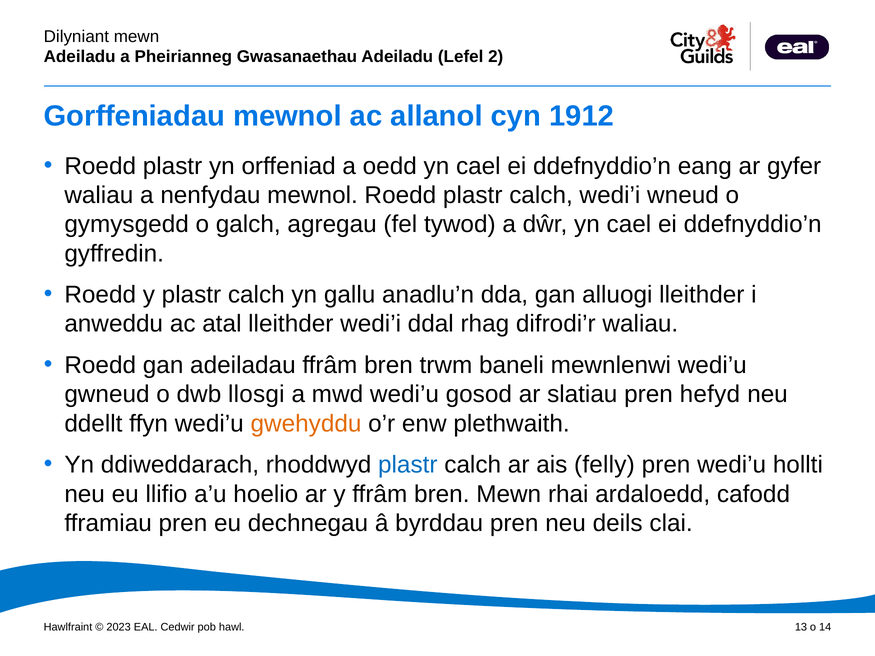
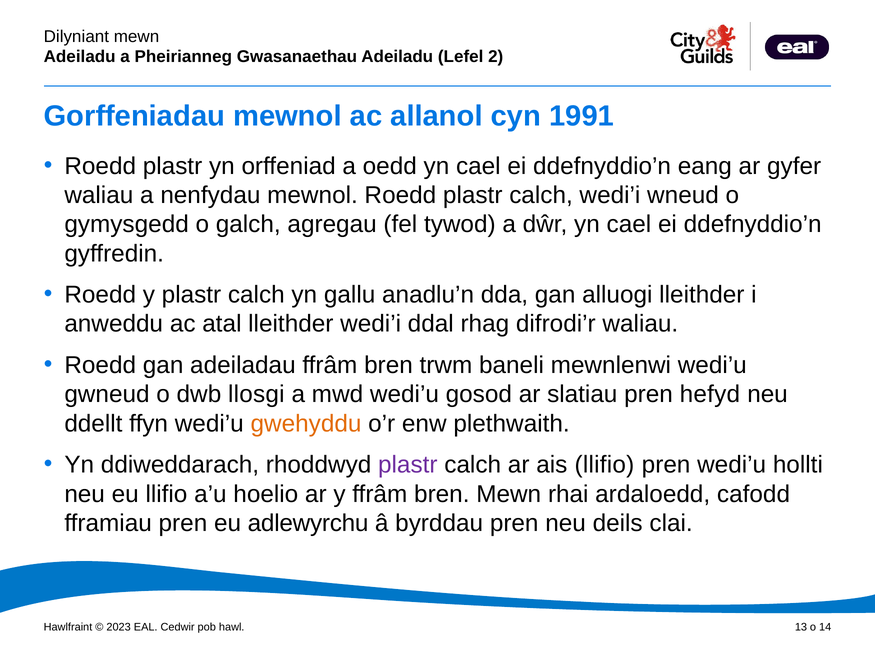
1912: 1912 -> 1991 (582, 116)
plastr colour: blue -> purple (408, 465)
ais felly: felly -> llifio (604, 465)
dechnegau: dechnegau -> adlewyrchu (308, 523)
